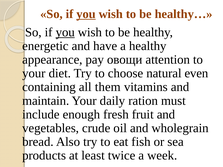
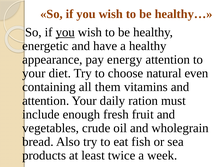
you underline: present -> none (86, 14)
овощи: овощи -> energy (125, 60)
maintain: maintain -> attention (46, 101)
